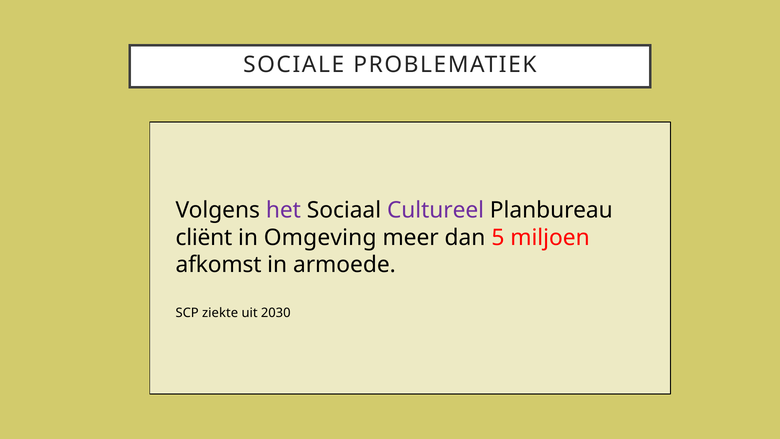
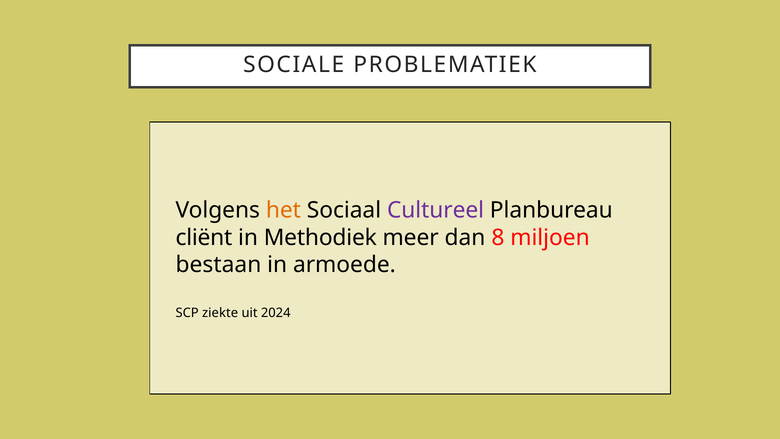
het colour: purple -> orange (283, 210)
Omgeving: Omgeving -> Methodiek (320, 237)
5: 5 -> 8 (498, 237)
afkomst: afkomst -> bestaan (218, 265)
2030: 2030 -> 2024 (276, 313)
